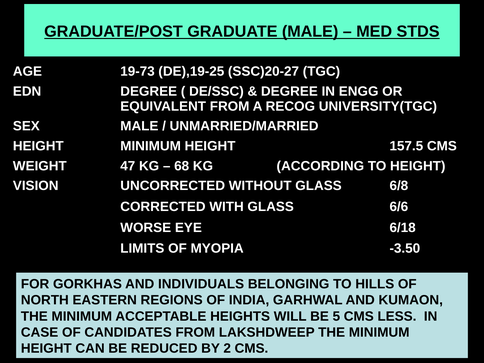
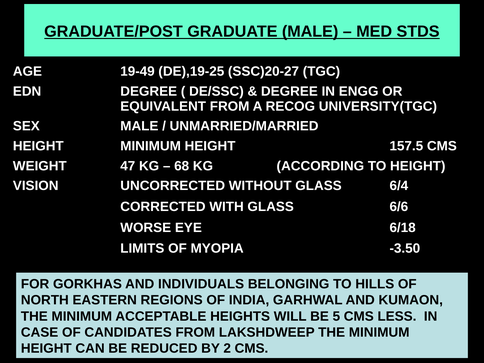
19-73: 19-73 -> 19-49 (138, 71)
6/8: 6/8 -> 6/4 (399, 186)
